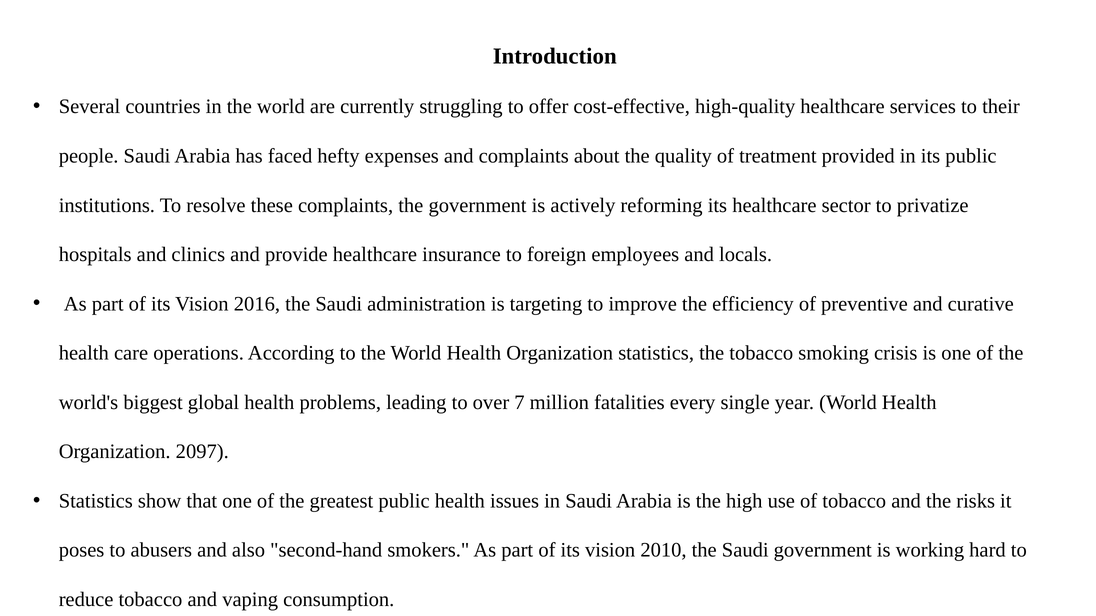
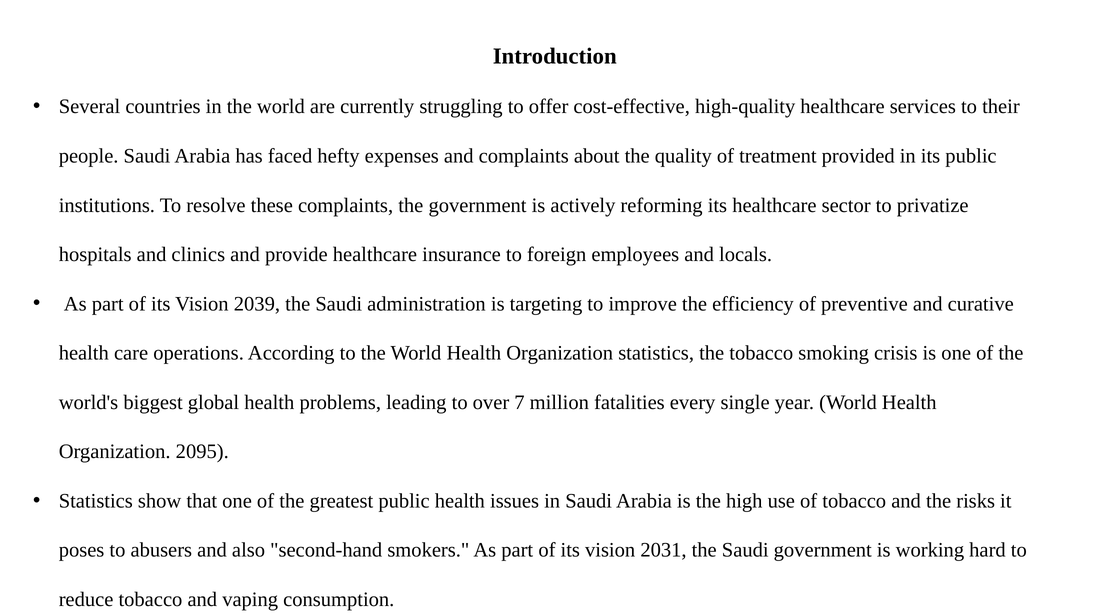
2016: 2016 -> 2039 (257, 304)
2097: 2097 -> 2095 (202, 452)
2010: 2010 -> 2031 (664, 551)
